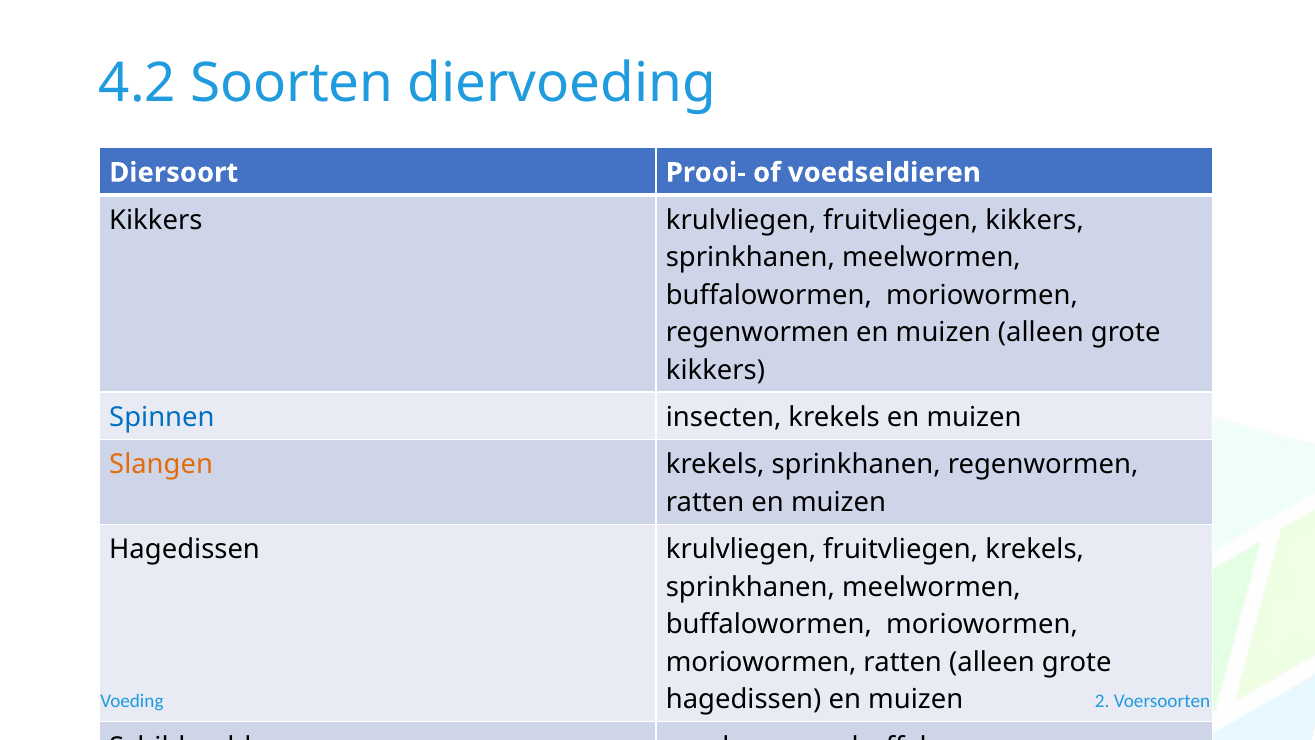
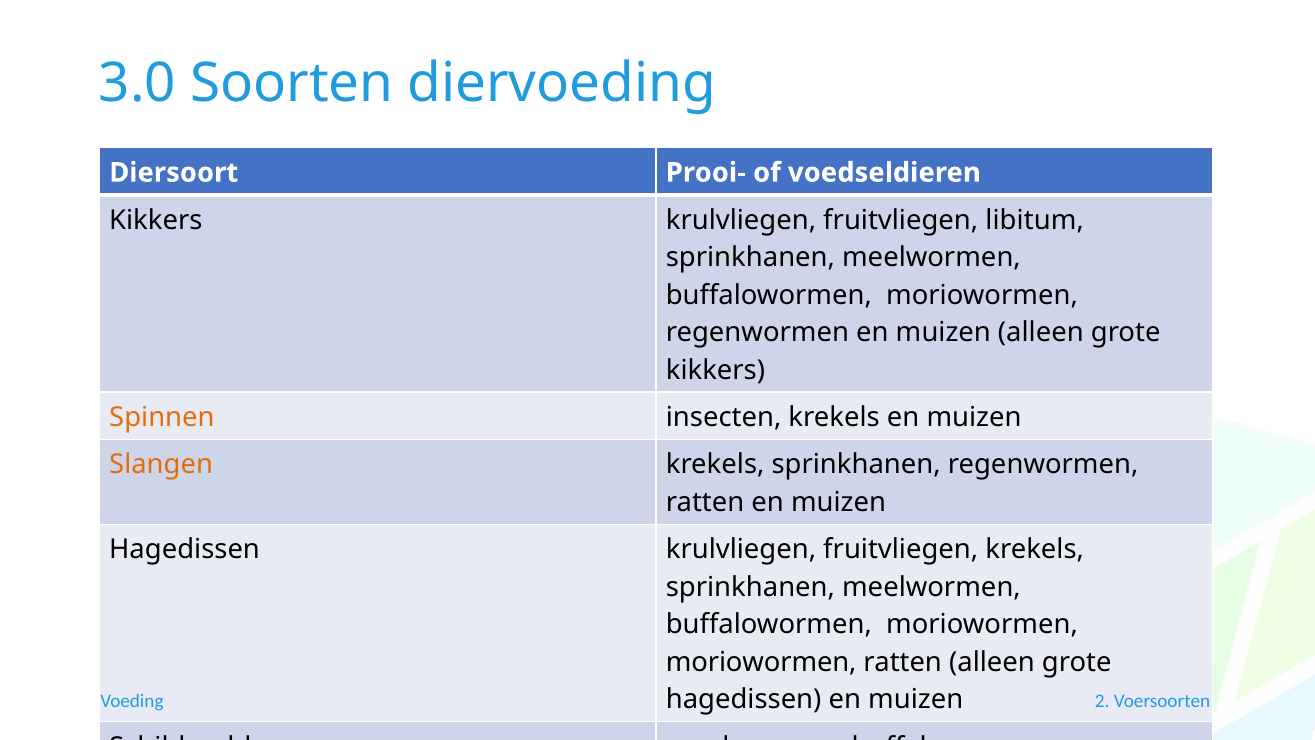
4.2: 4.2 -> 3.0 (137, 83)
fruitvliegen kikkers: kikkers -> libitum (1035, 220)
Spinnen colour: blue -> orange (162, 417)
